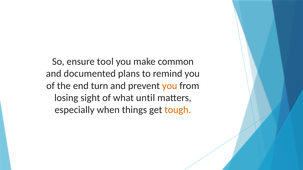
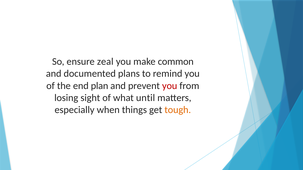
tool: tool -> zeal (105, 62)
turn: turn -> plan (100, 86)
you colour: orange -> red (170, 86)
